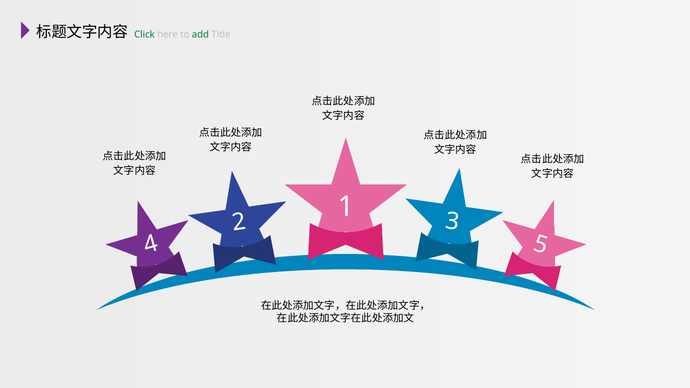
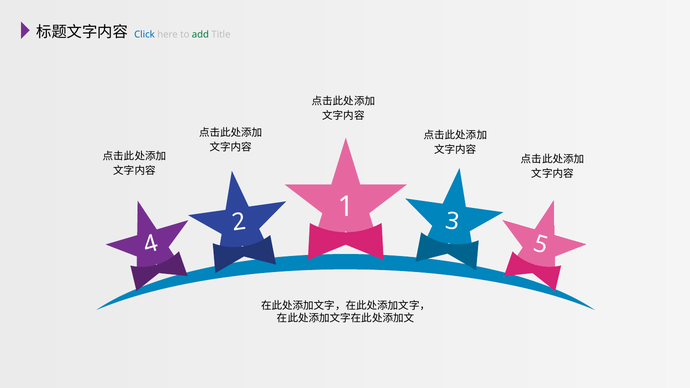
Click colour: green -> blue (145, 34)
